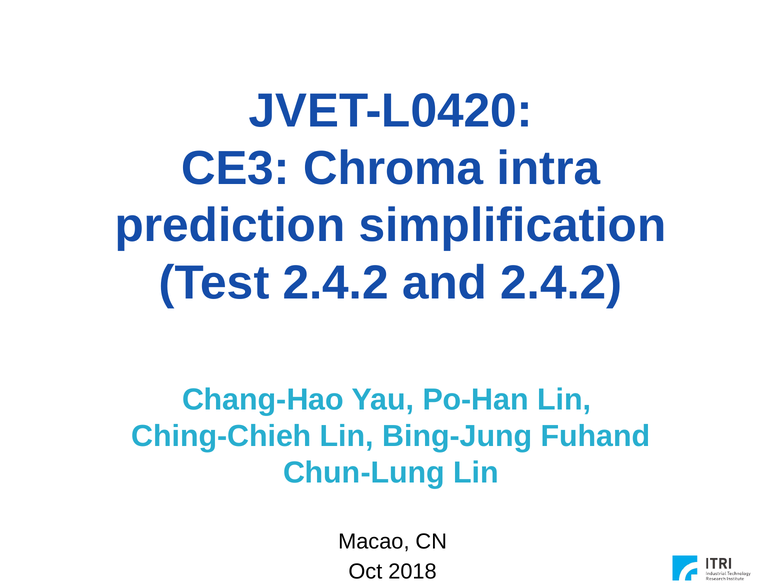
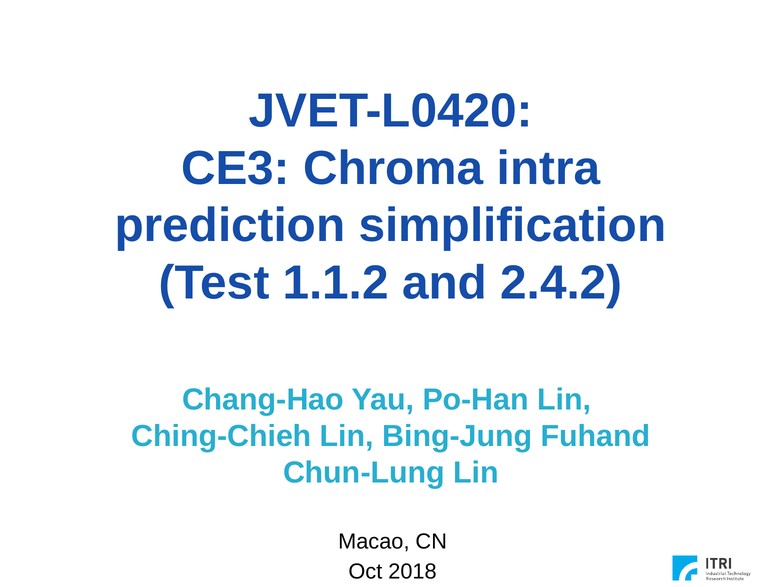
Test 2.4.2: 2.4.2 -> 1.1.2 (336, 283)
